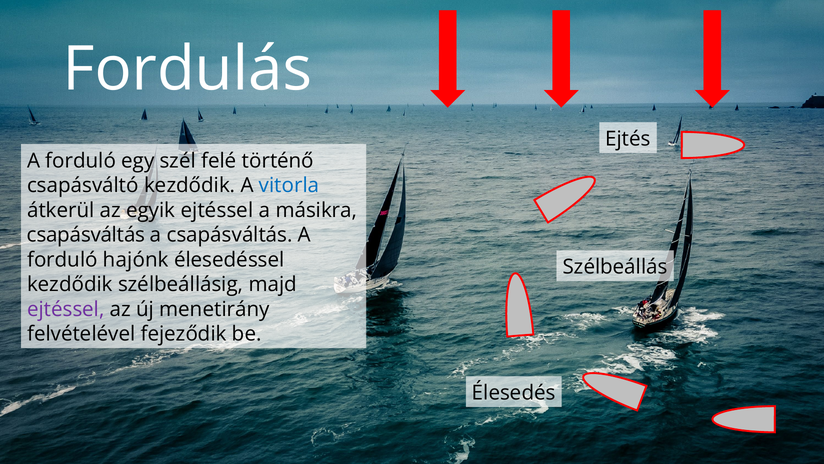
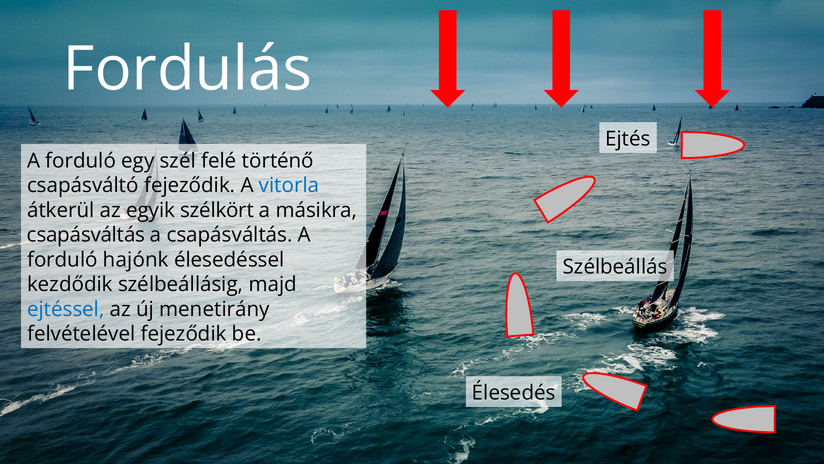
csapásváltó kezdődik: kezdődik -> fejeződik (190, 185)
egyik ejtéssel: ejtéssel -> szélkört (217, 210)
ejtéssel colour: purple -> blue (66, 309)
